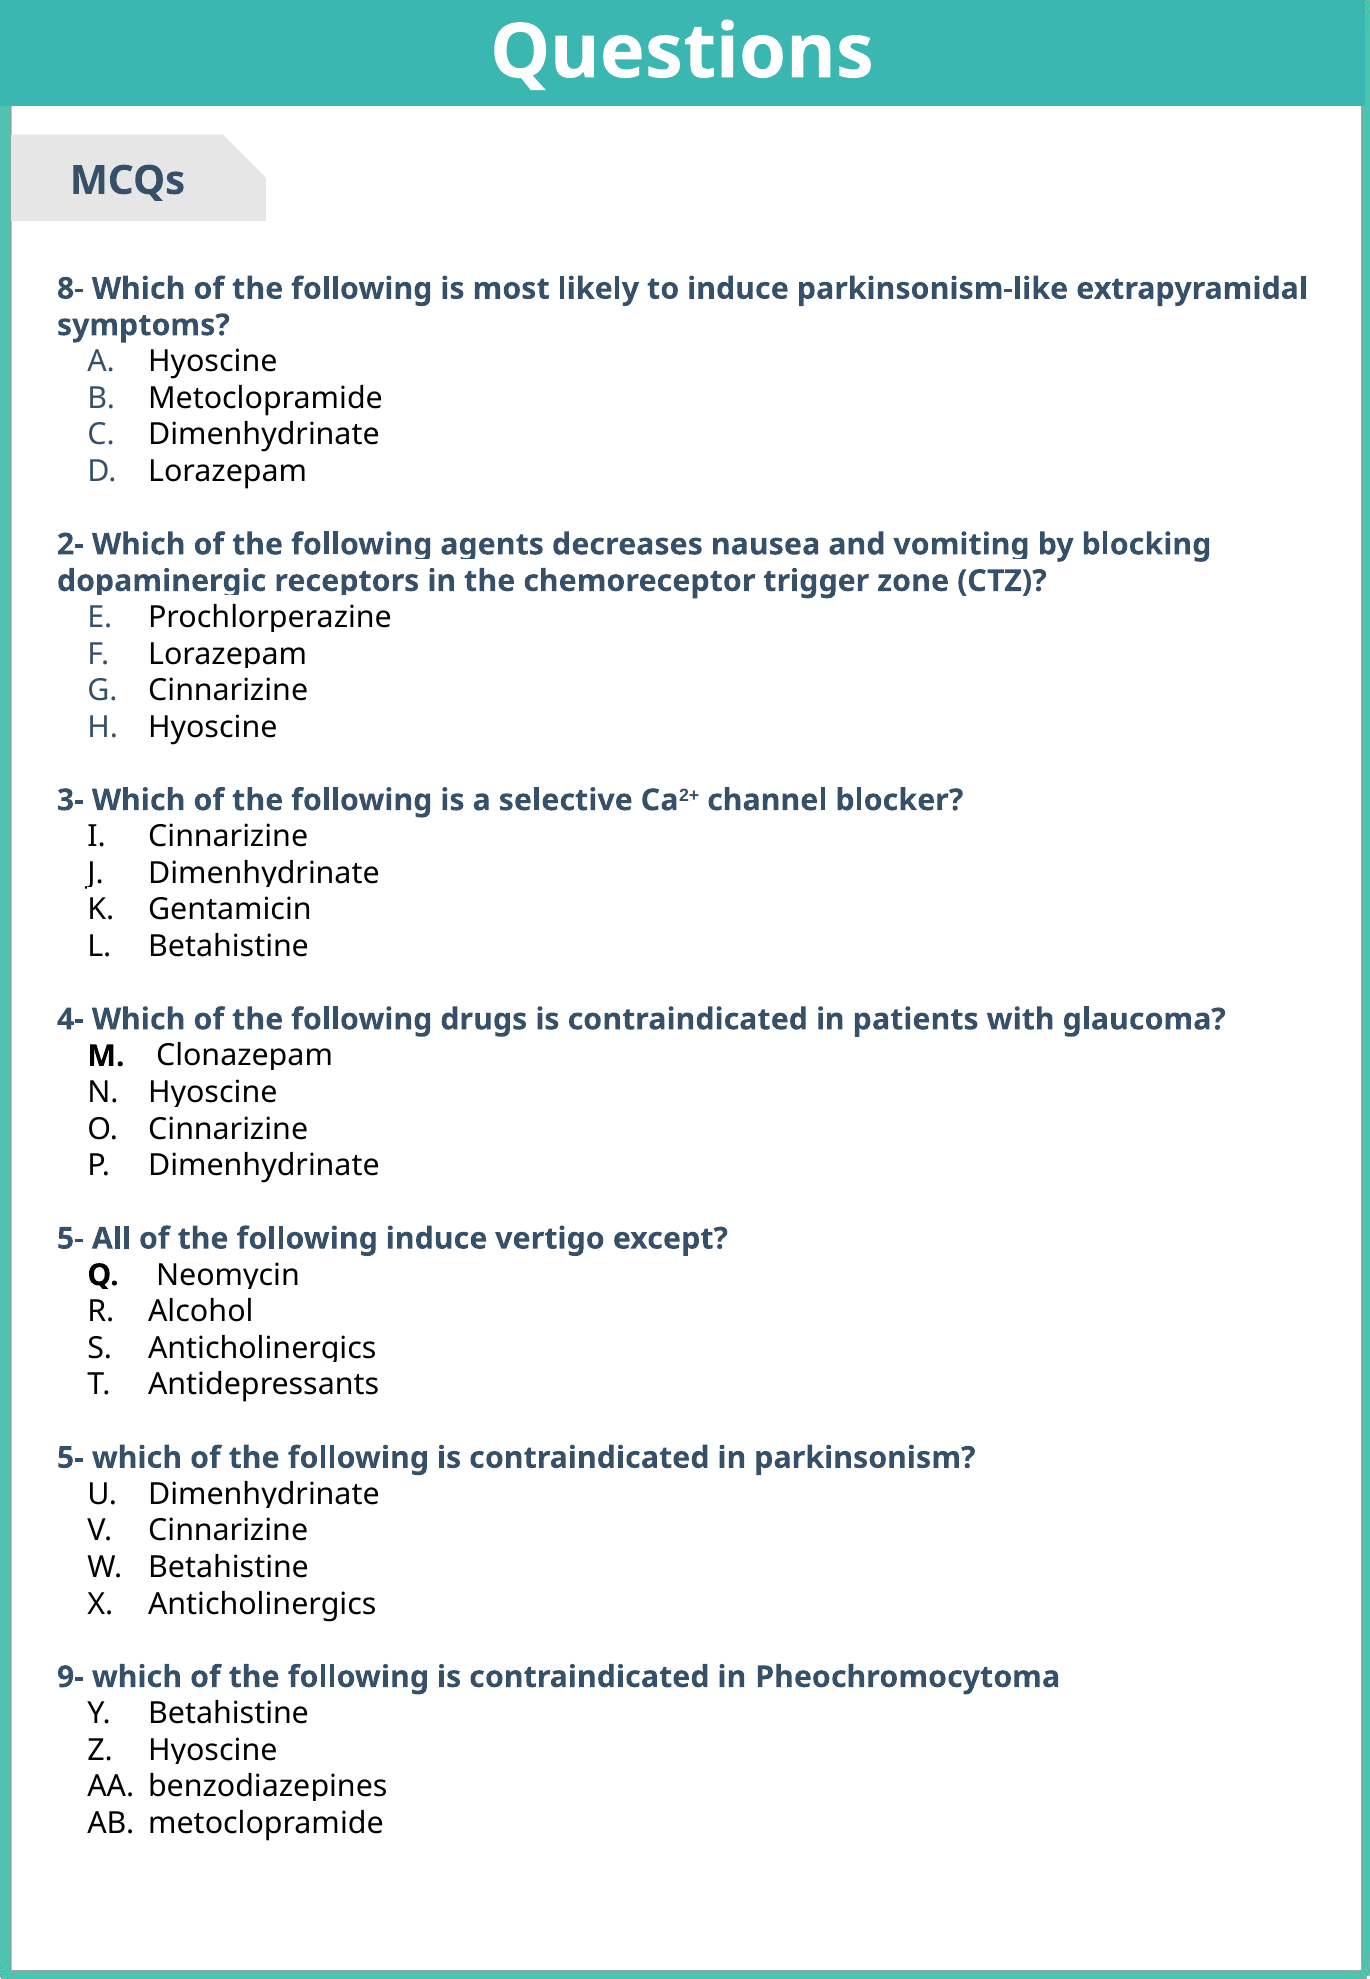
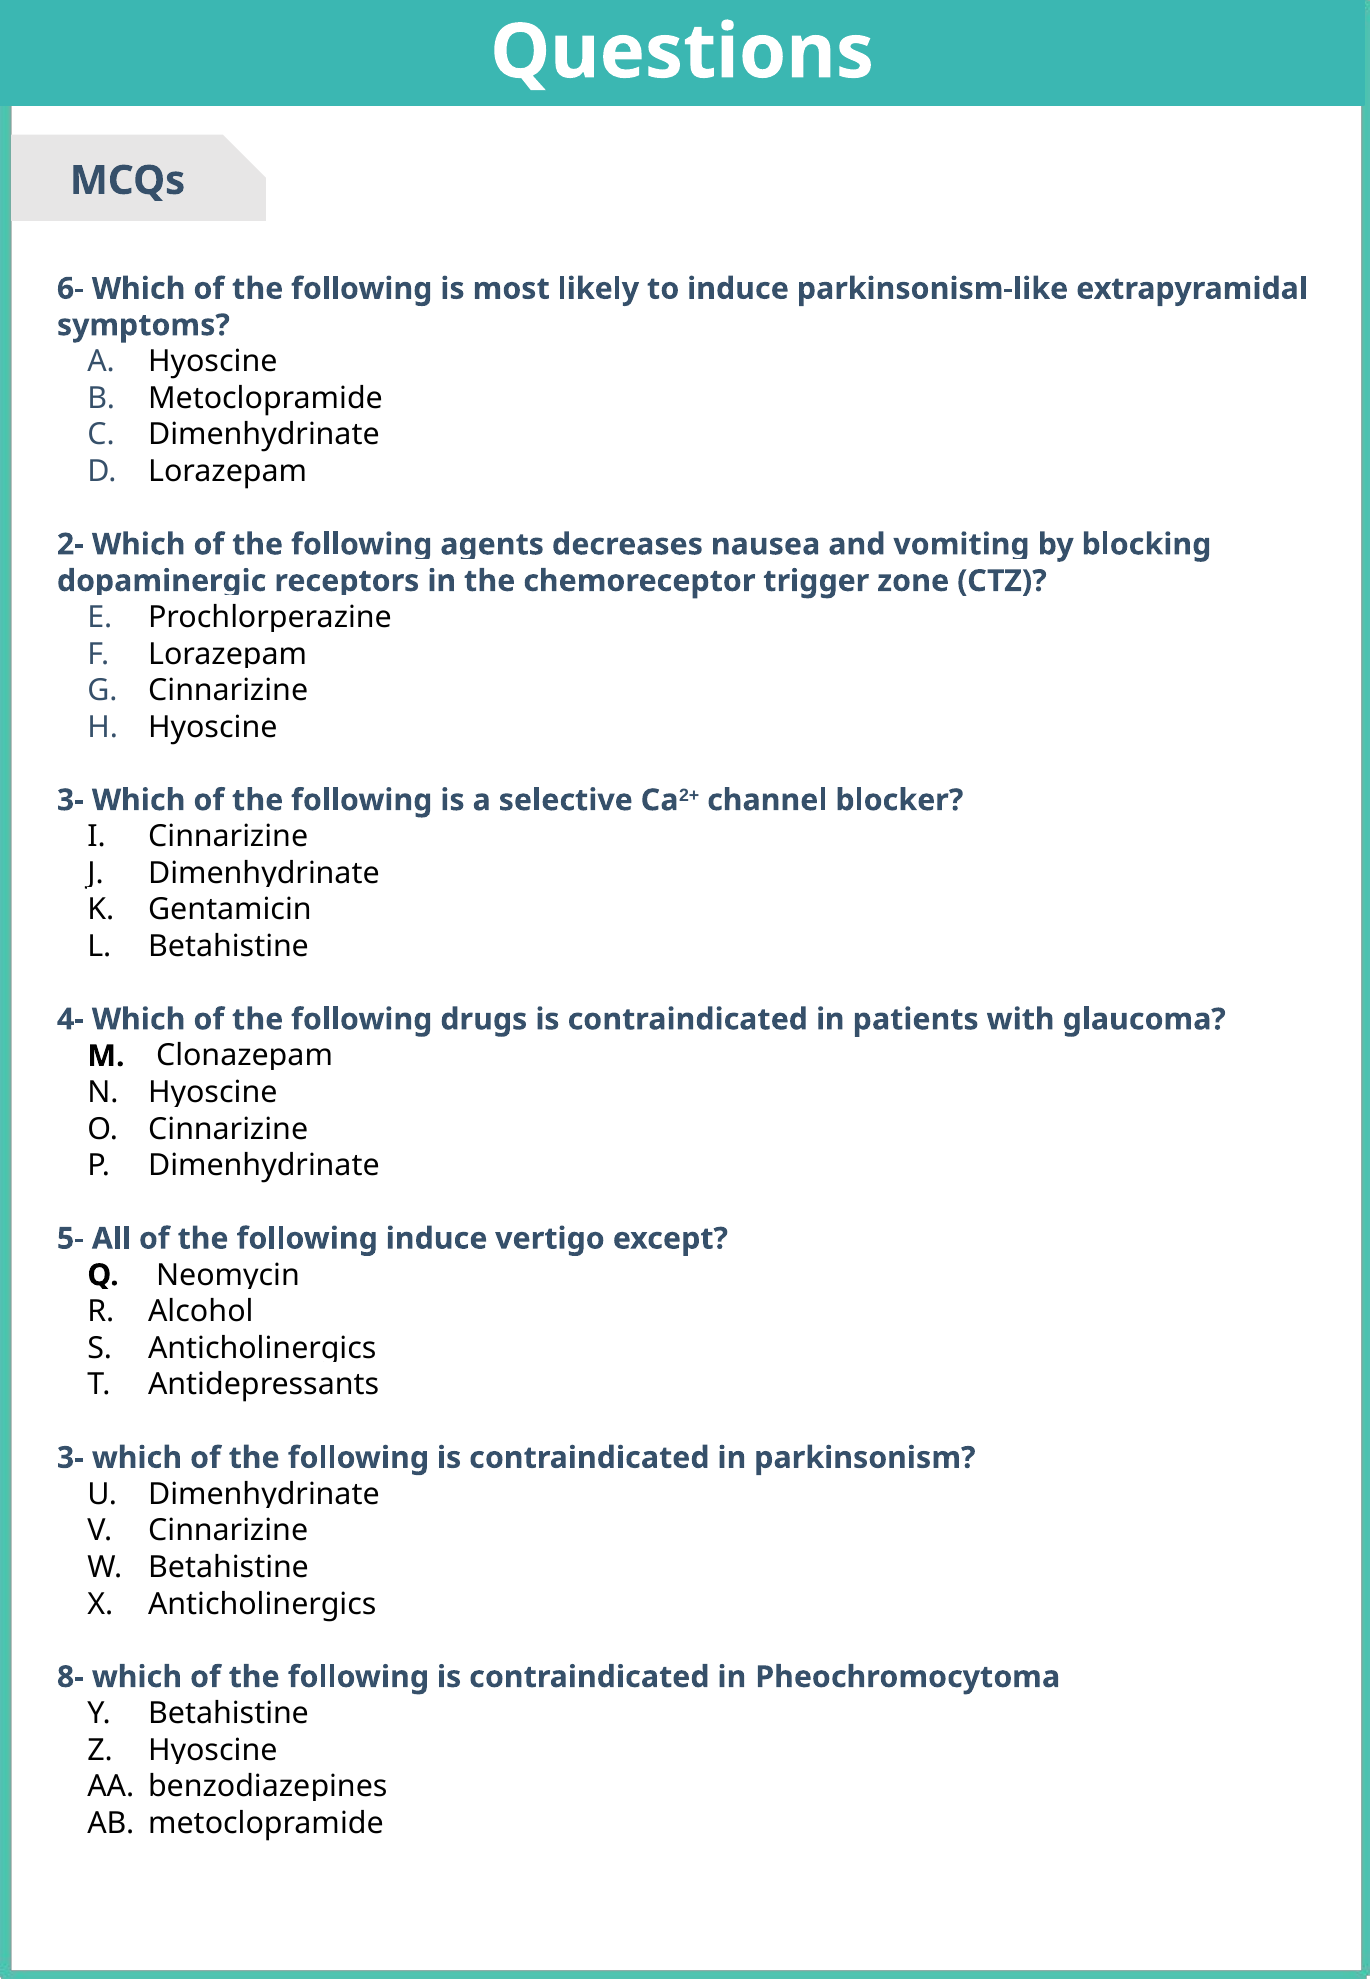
8-: 8- -> 6- (70, 289)
5-: 5- -> 3- (70, 1458)
9-: 9- -> 8- (70, 1677)
